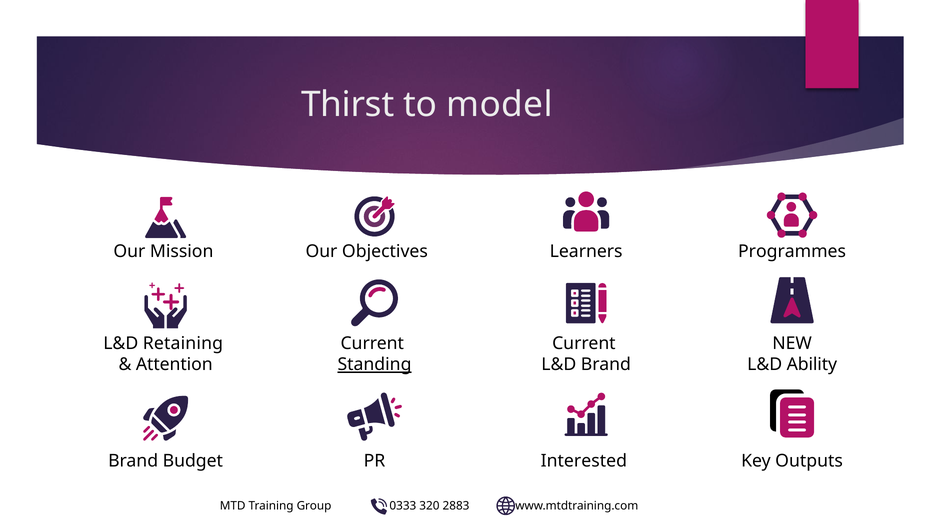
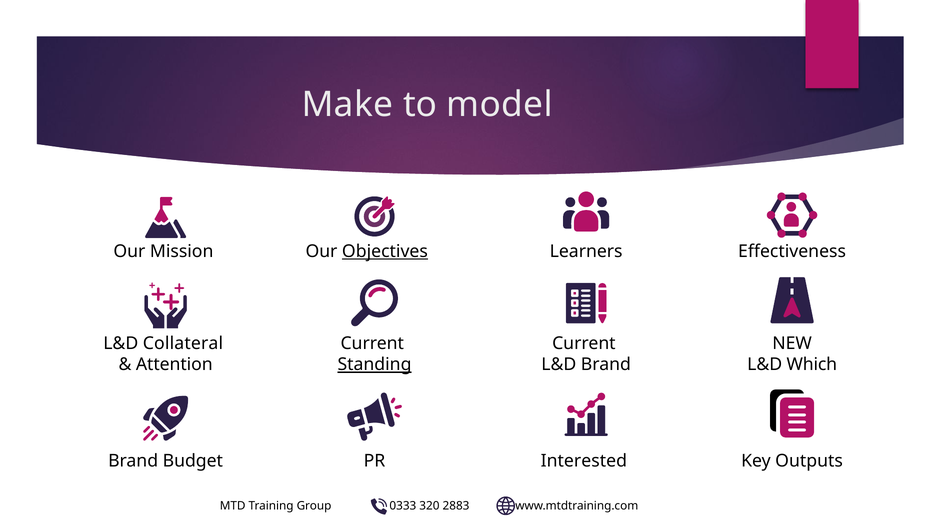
Thirst: Thirst -> Make (347, 105)
Objectives underline: none -> present (385, 251)
Programmes: Programmes -> Effectiveness (792, 251)
Retaining: Retaining -> Collateral (183, 344)
Ability: Ability -> Which (812, 365)
